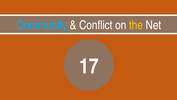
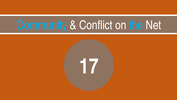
the colour: yellow -> light blue (136, 25)
